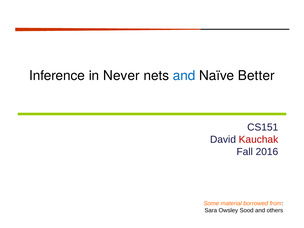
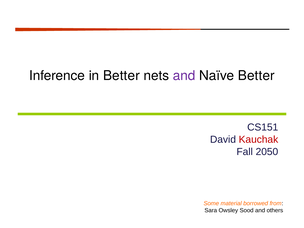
in Never: Never -> Better (121, 76)
and colour: blue -> purple (184, 76)
2016: 2016 -> 2050 (267, 152)
